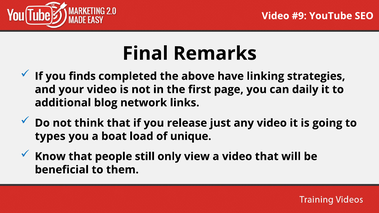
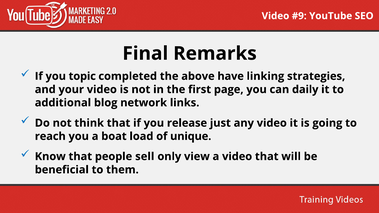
finds: finds -> topic (82, 76)
types: types -> reach (50, 136)
still: still -> sell (145, 157)
